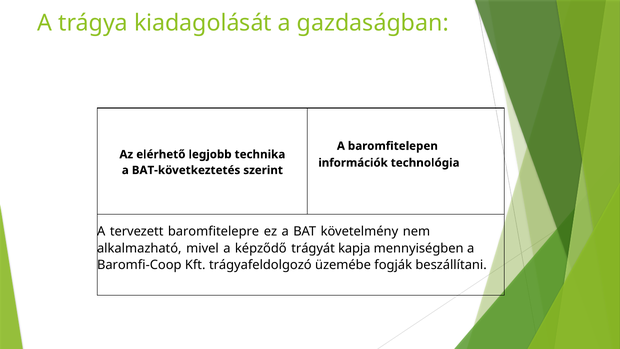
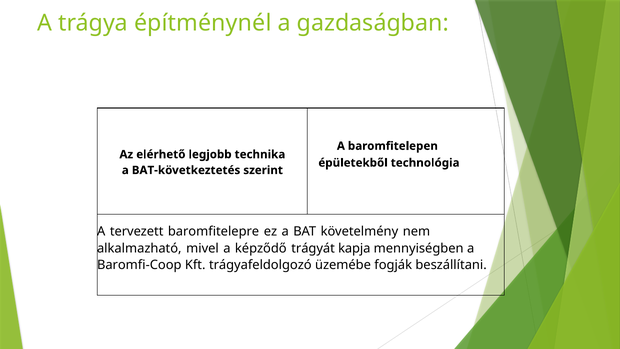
kiadagolását: kiadagolását -> építménynél (203, 23)
információk: információk -> épületekből (353, 163)
